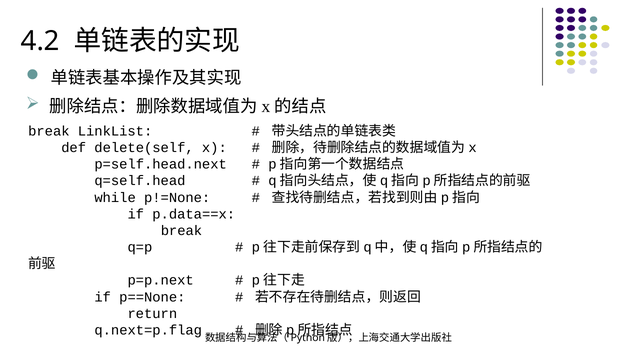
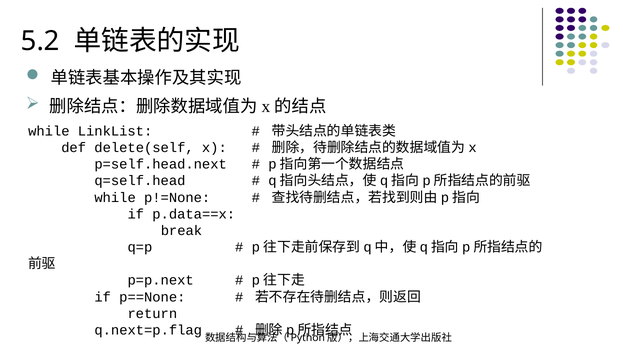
4.2: 4.2 -> 5.2 (40, 41)
break: break -> while (49, 131)
